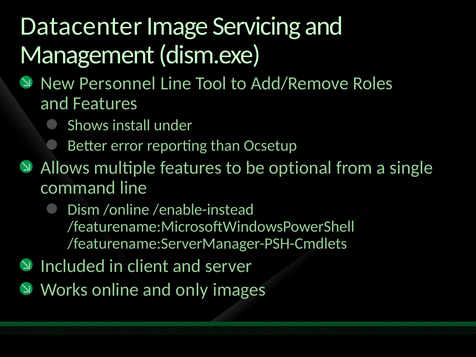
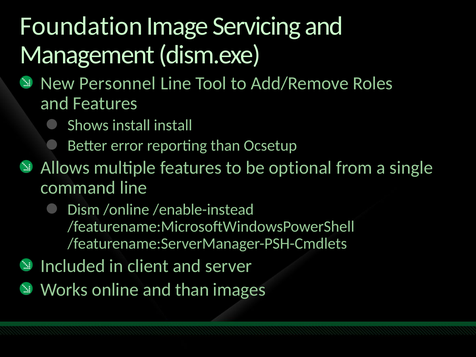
Datacenter: Datacenter -> Foundation (81, 26)
install under: under -> install (173, 125)
and only: only -> than (192, 290)
